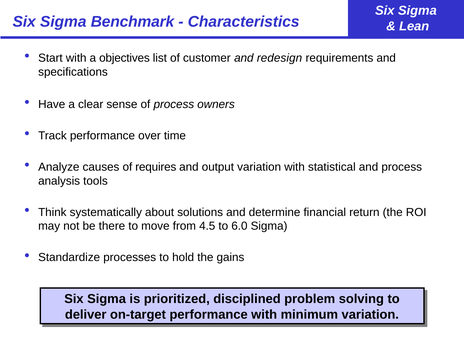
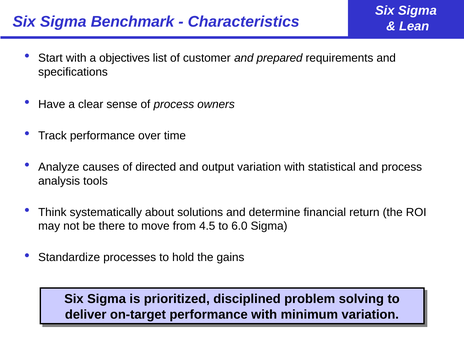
redesign: redesign -> prepared (280, 58)
requires: requires -> directed (156, 167)
